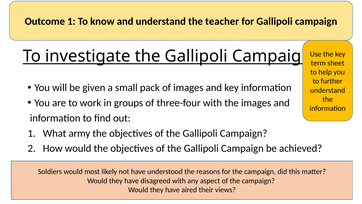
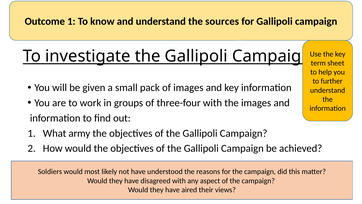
teacher: teacher -> sources (222, 21)
